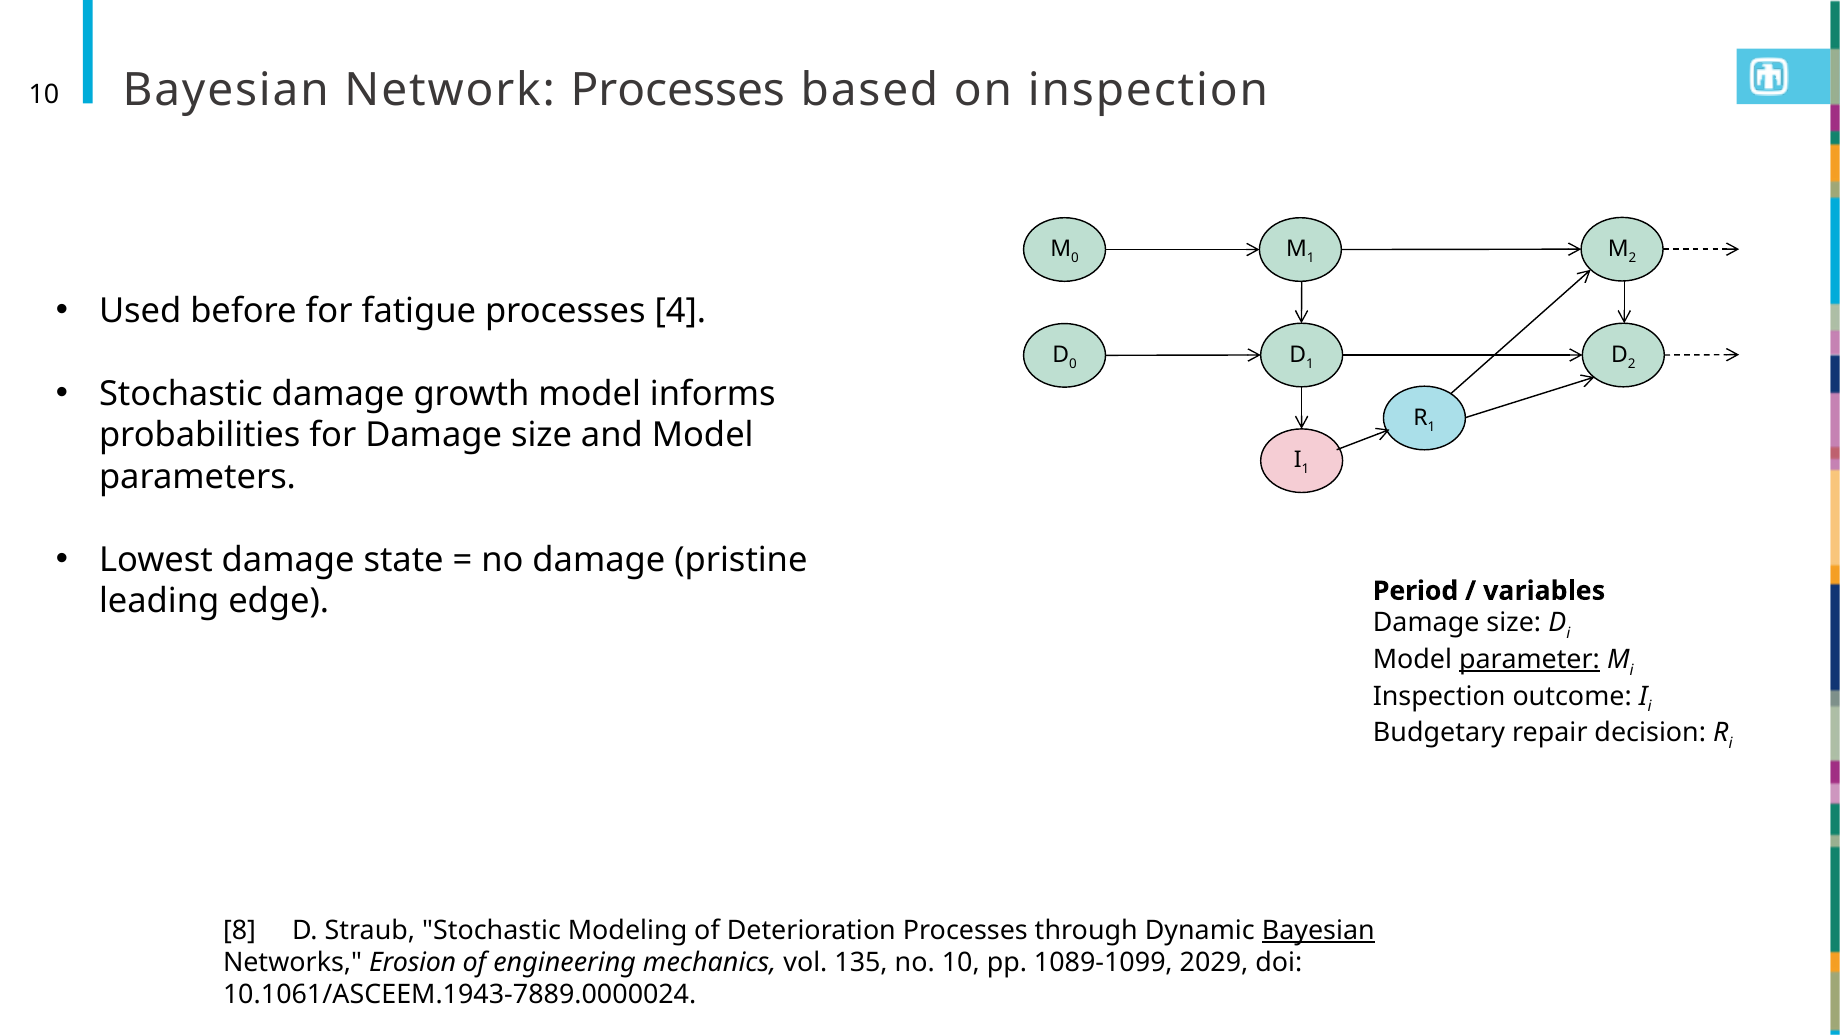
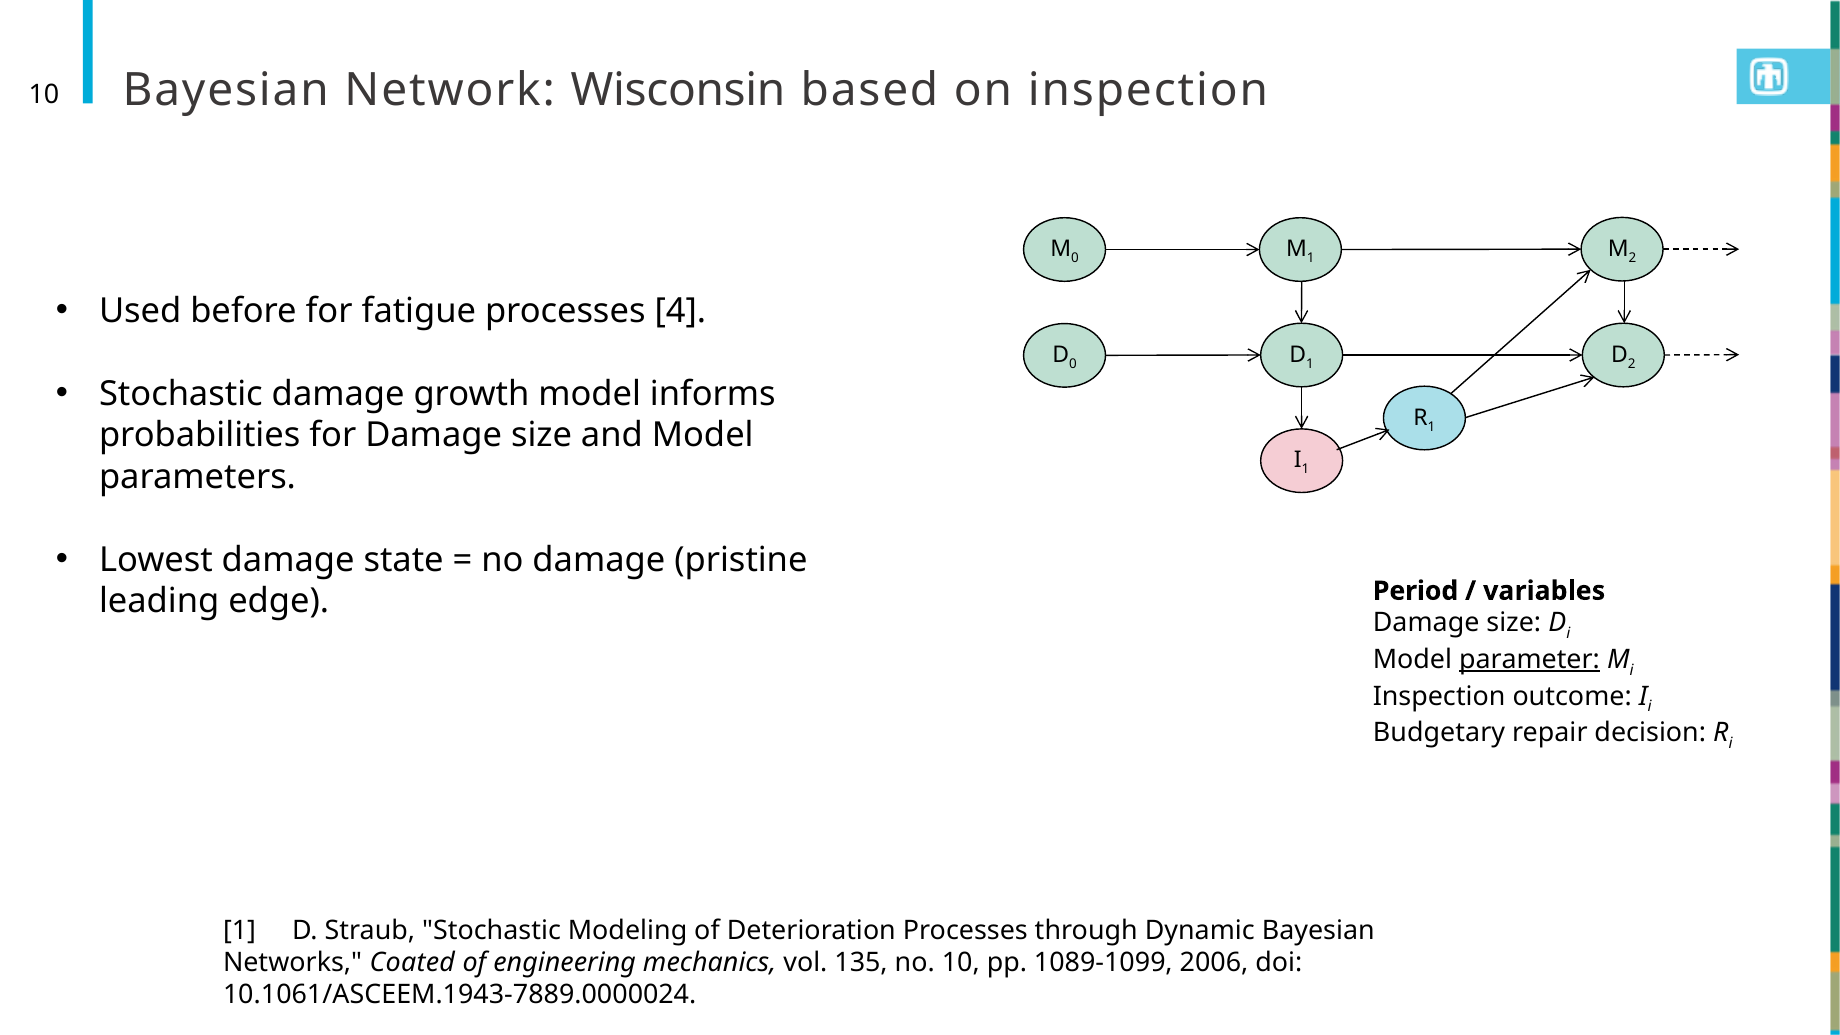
Network Processes: Processes -> Wisconsin (678, 91)
8: 8 -> 1 (240, 930)
Bayesian underline: present -> none (1318, 930)
Erosion: Erosion -> Coated (412, 963)
2029: 2029 -> 2006 (1214, 963)
